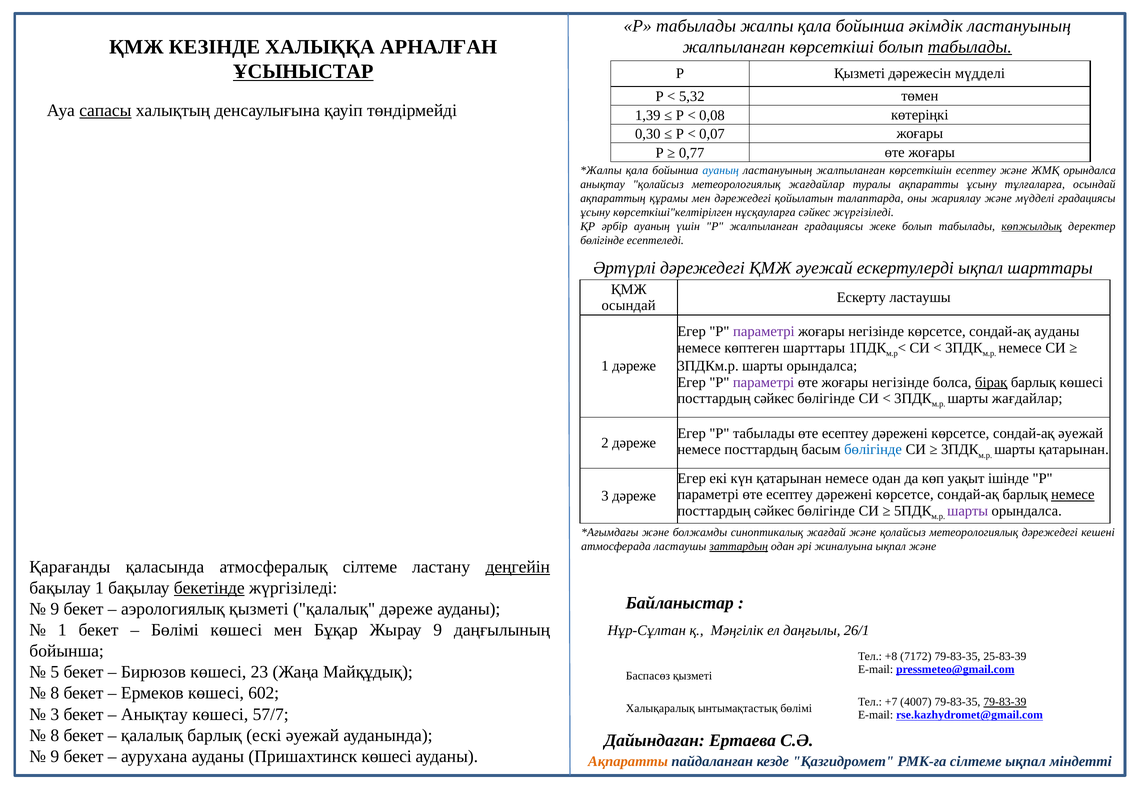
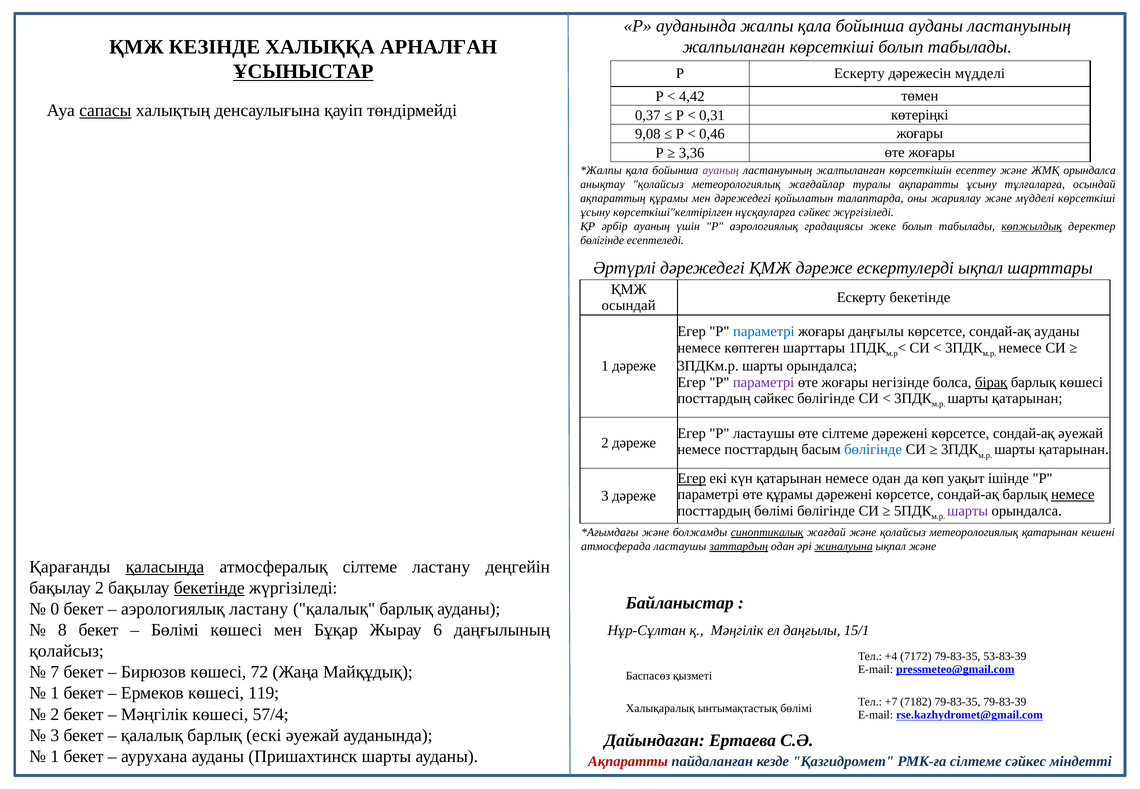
табылады: табылады -> ауданында (696, 26)
бойынша әкімдік: әкімдік -> ауданы (936, 26)
табылады underline: present -> none (970, 47)
Р Қызметі: Қызметі -> Ескерту (859, 74)
5,32: 5,32 -> 4,42 (692, 97)
1,39: 1,39 -> 0,37 (648, 115)
0,08: 0,08 -> 0,31 (712, 115)
0,30: 0,30 -> 9,08 (648, 134)
0,07: 0,07 -> 0,46 (712, 134)
0,77: 0,77 -> 3,36 (692, 153)
ауаның colour: blue -> purple (721, 170)
мүдделі градациясы: градациясы -> көрсеткіші (1087, 198)
Р жалпыланған: жалпыланған -> аэрологиялық (764, 226)
ҚМЖ әуежай: әуежай -> дәреже (824, 268)
Ескерту ластаушы: ластаушы -> бекетінде (920, 298)
параметрі colour: purple -> blue (764, 332)
негізінде: негізінде -> даңғылы (876, 332)
жағдайлар: жағдайлар -> қатарынан (1027, 398)
Егер Р табылады: табылады -> ластаушы (764, 434)
есептеу: есептеу -> сілтеме (845, 434)
Егер underline: none -> present (692, 479)
параметрі өте есептеу: есептеу -> құрамы (790, 495)
сәйкес: сәйкес -> бөлімі (774, 511)
синоптикалық underline: none -> present (767, 533)
метеорологиялық дәрежедегі: дәрежедегі -> қатарынан (1050, 533)
жиналуына underline: none -> present (844, 547)
қаласында underline: none -> present (165, 567)
деңгейін underline: present -> none (518, 567)
бақылау 1: 1 -> 2 (99, 588)
9: 9 -> 0 (55, 609)
аэрологиялық қызметі: қызметі -> ластану (259, 609)
дәреже: дәреже -> барлық (406, 609)
1: 1 -> 8 (62, 630)
Жырау 9: 9 -> 6 (438, 630)
26/1: 26/1 -> 15/1 (857, 631)
бойынша: бойынша -> қолайсыз (67, 651)
+8: +8 -> +4 (891, 657)
25-83-39: 25-83-39 -> 53-83-39 (1005, 657)
5: 5 -> 7 (55, 672)
23: 23 -> 72 (259, 672)
8: 8 -> 1 (55, 693)
602: 602 -> 119 (264, 693)
4007: 4007 -> 7182 (916, 702)
79-83-39 underline: present -> none (1005, 702)
3: 3 -> 2 (55, 714)
Анықтау: Анықтау -> Мәңгілік (154, 714)
57/7: 57/7 -> 57/4 (271, 714)
8: 8 -> 3 (55, 736)
9: 9 -> 1 (55, 757)
Пришахтинск көшесі: көшесі -> шарты (386, 757)
Ақпаратты colour: orange -> red (628, 761)
сілтеме ықпал: ықпал -> сәйкес (1026, 761)
